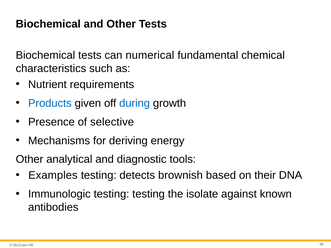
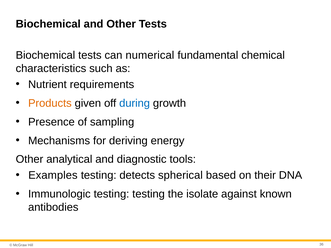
Products colour: blue -> orange (50, 103)
selective: selective -> sampling (112, 122)
brownish: brownish -> spherical (180, 176)
